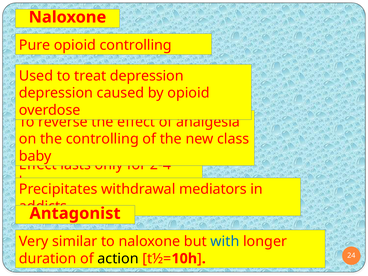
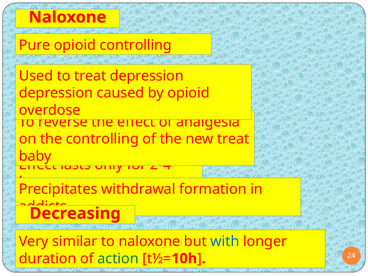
new class: class -> treat (233, 139)
mediators: mediators -> formation (213, 189)
Antagonist: Antagonist -> Decreasing (75, 213)
action colour: black -> green (118, 259)
